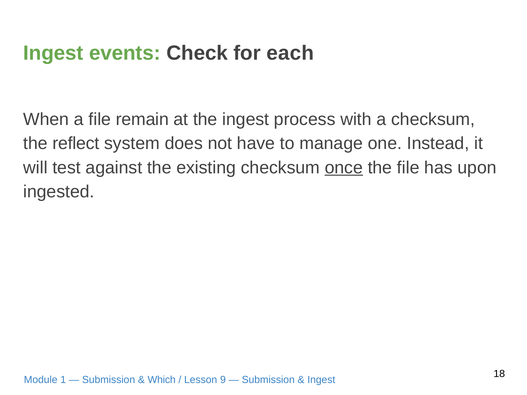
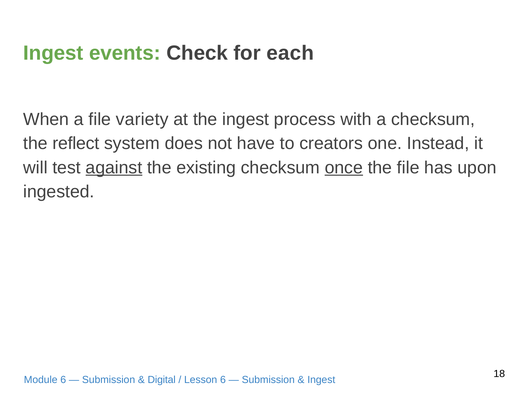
remain: remain -> variety (142, 119)
manage: manage -> creators (331, 144)
against underline: none -> present (114, 168)
Module 1: 1 -> 6 (63, 380)
Which: Which -> Digital (162, 380)
Lesson 9: 9 -> 6 (223, 380)
